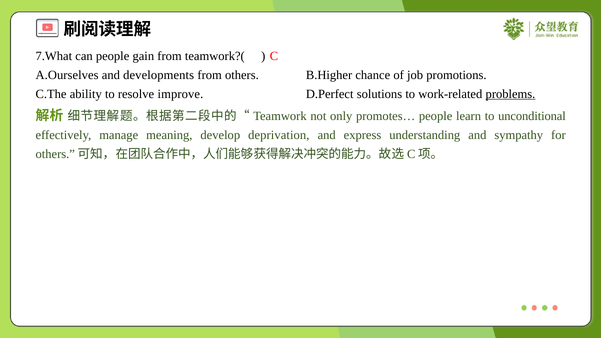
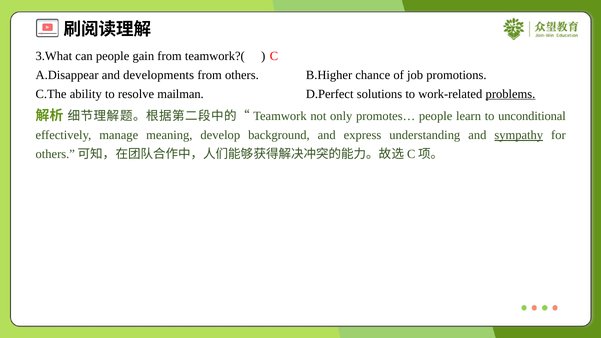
7.What: 7.What -> 3.What (54, 56)
A.Ourselves: A.Ourselves -> A.Disappear (67, 75)
improve: improve -> mailman (181, 94)
deprivation: deprivation -> background (279, 135)
sympathy underline: none -> present (519, 135)
